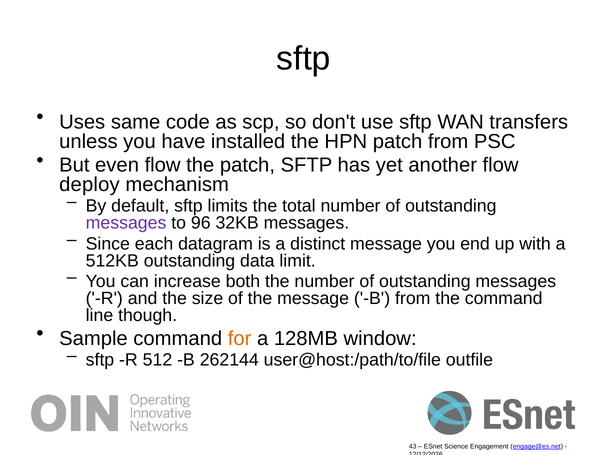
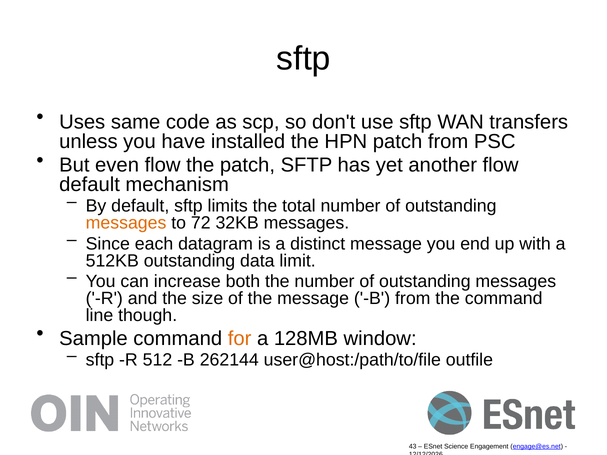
deploy: deploy -> default (90, 185)
messages colour: purple -> orange (126, 223)
96: 96 -> 72 (201, 223)
